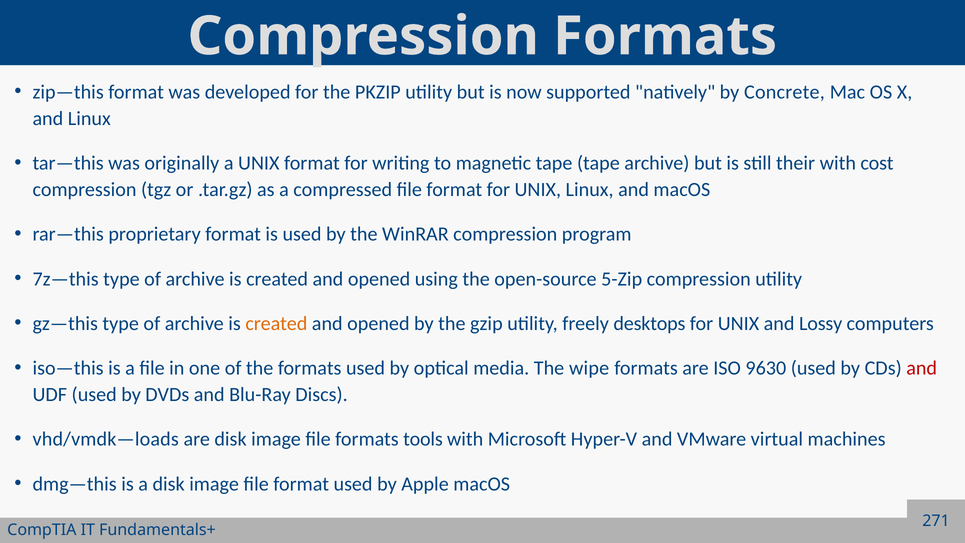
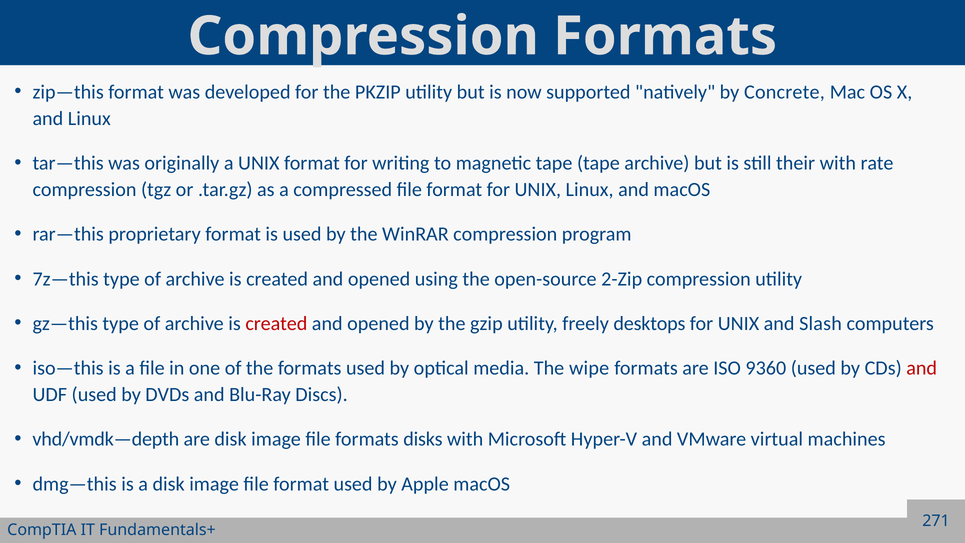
cost: cost -> rate (877, 163)
5-Zip: 5-Zip -> 2-Zip (622, 279)
created colour: orange -> red (276, 323)
Lossy: Lossy -> Slash (820, 323)
9630: 9630 -> 9360 (766, 368)
vhd/vmdk—loads: vhd/vmdk—loads -> vhd/vmdk—depth (106, 439)
tools: tools -> disks (423, 439)
